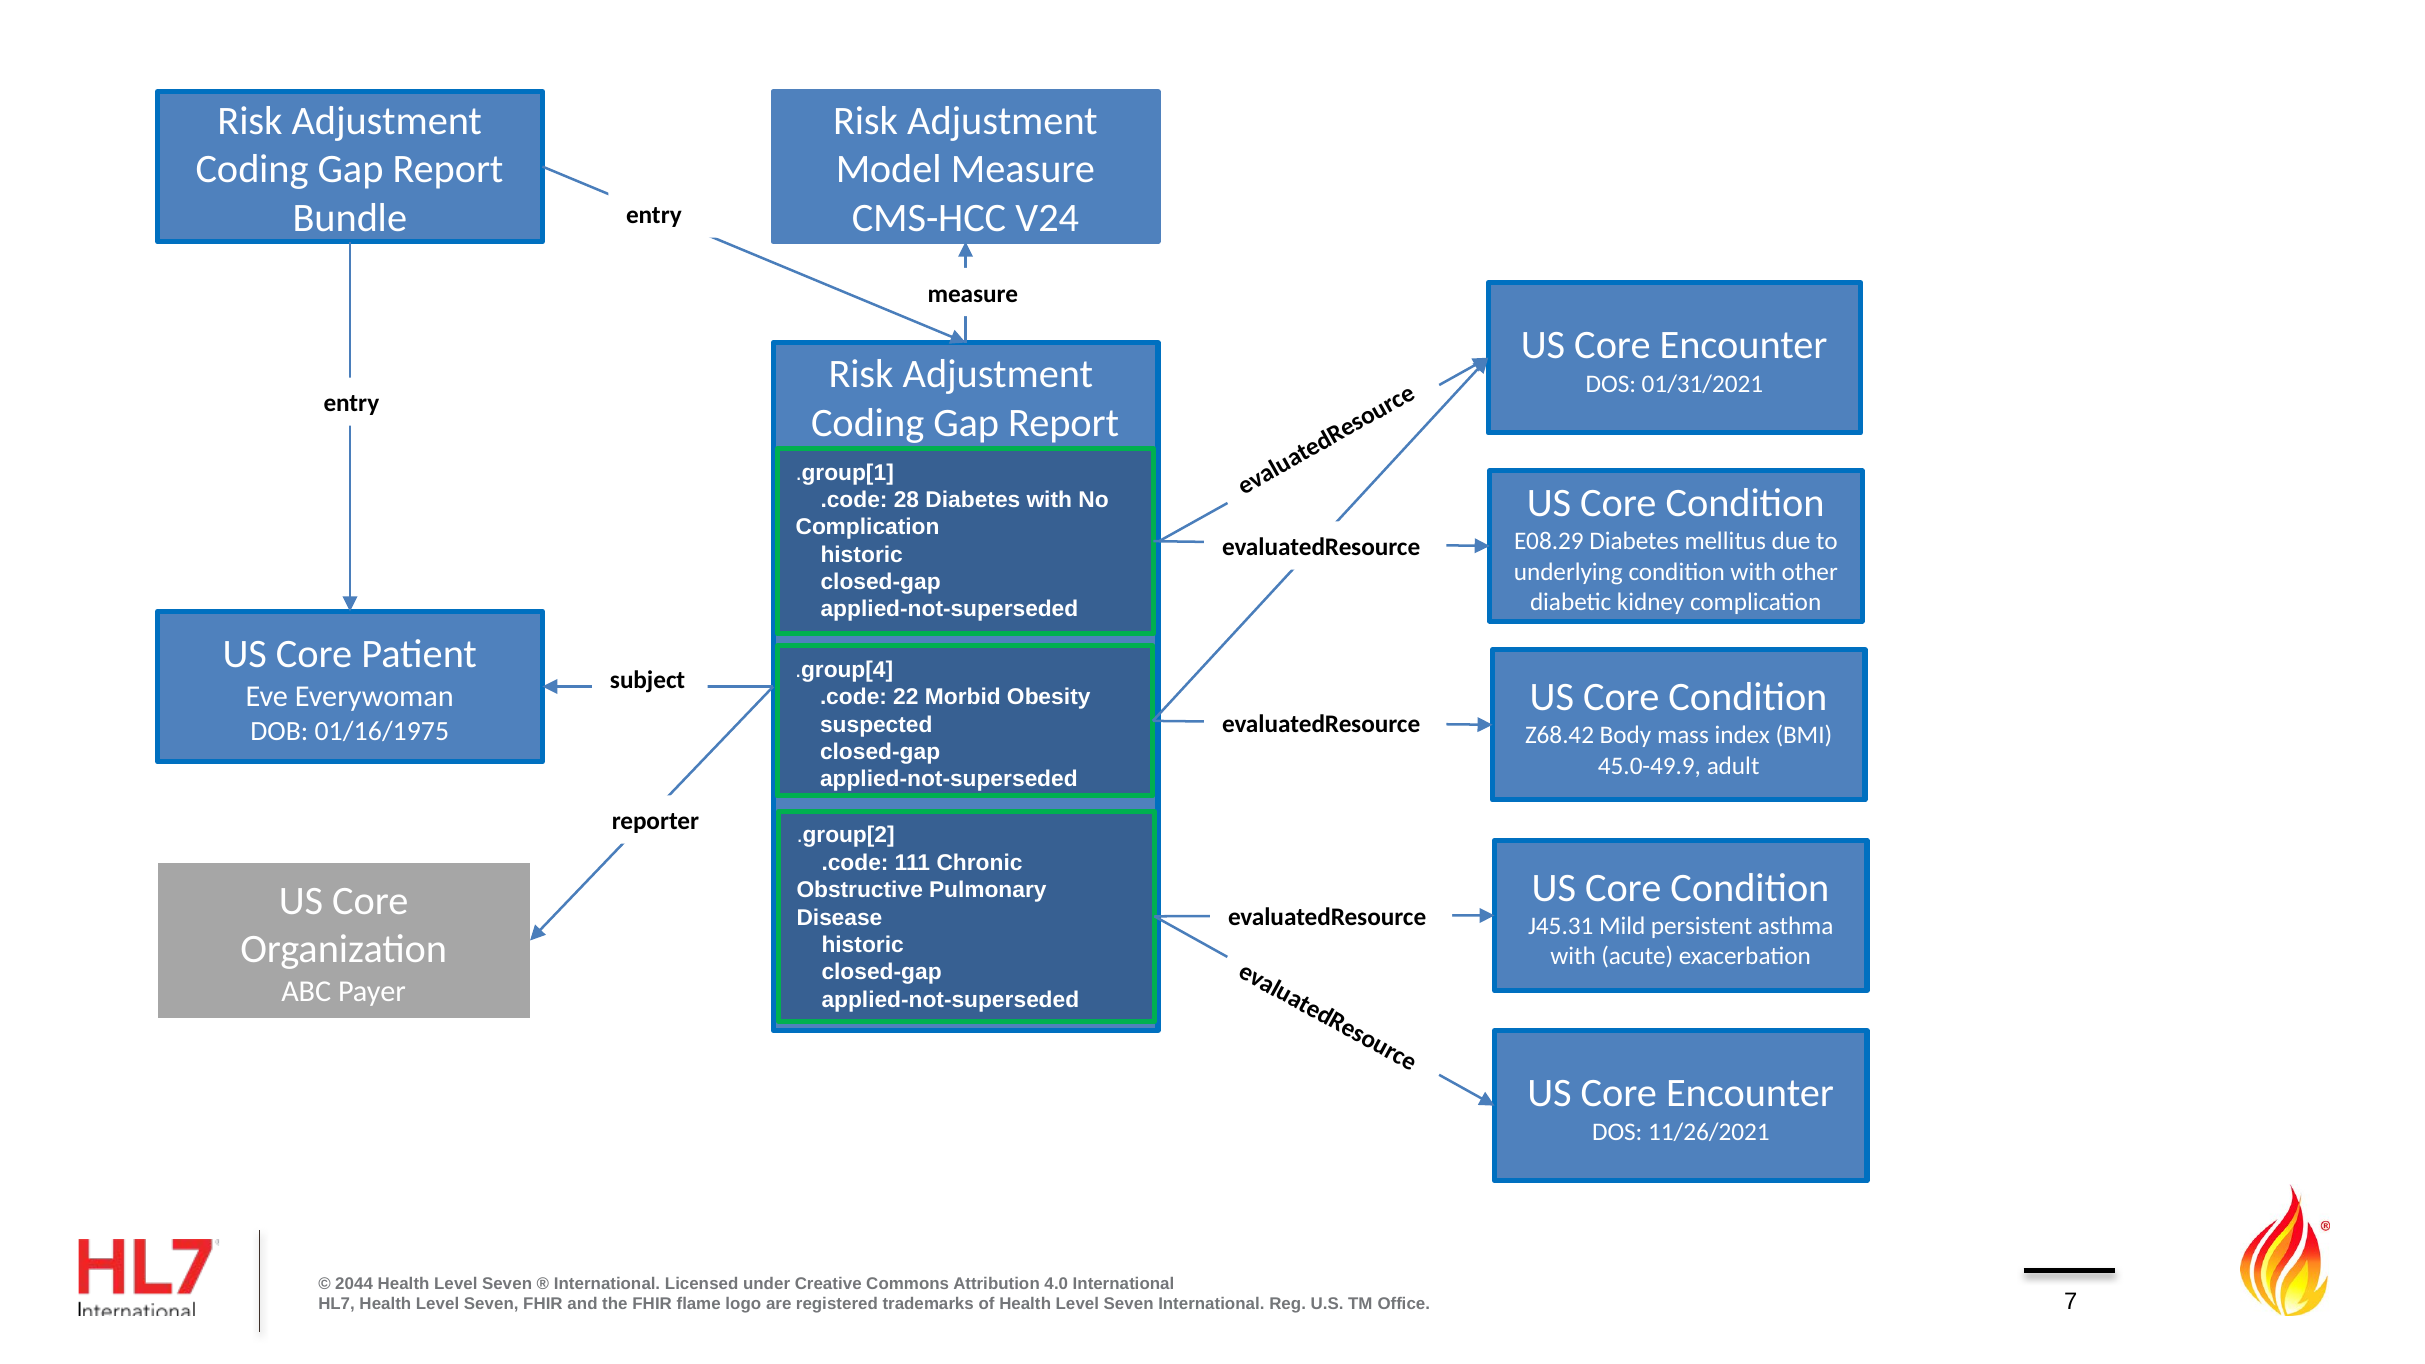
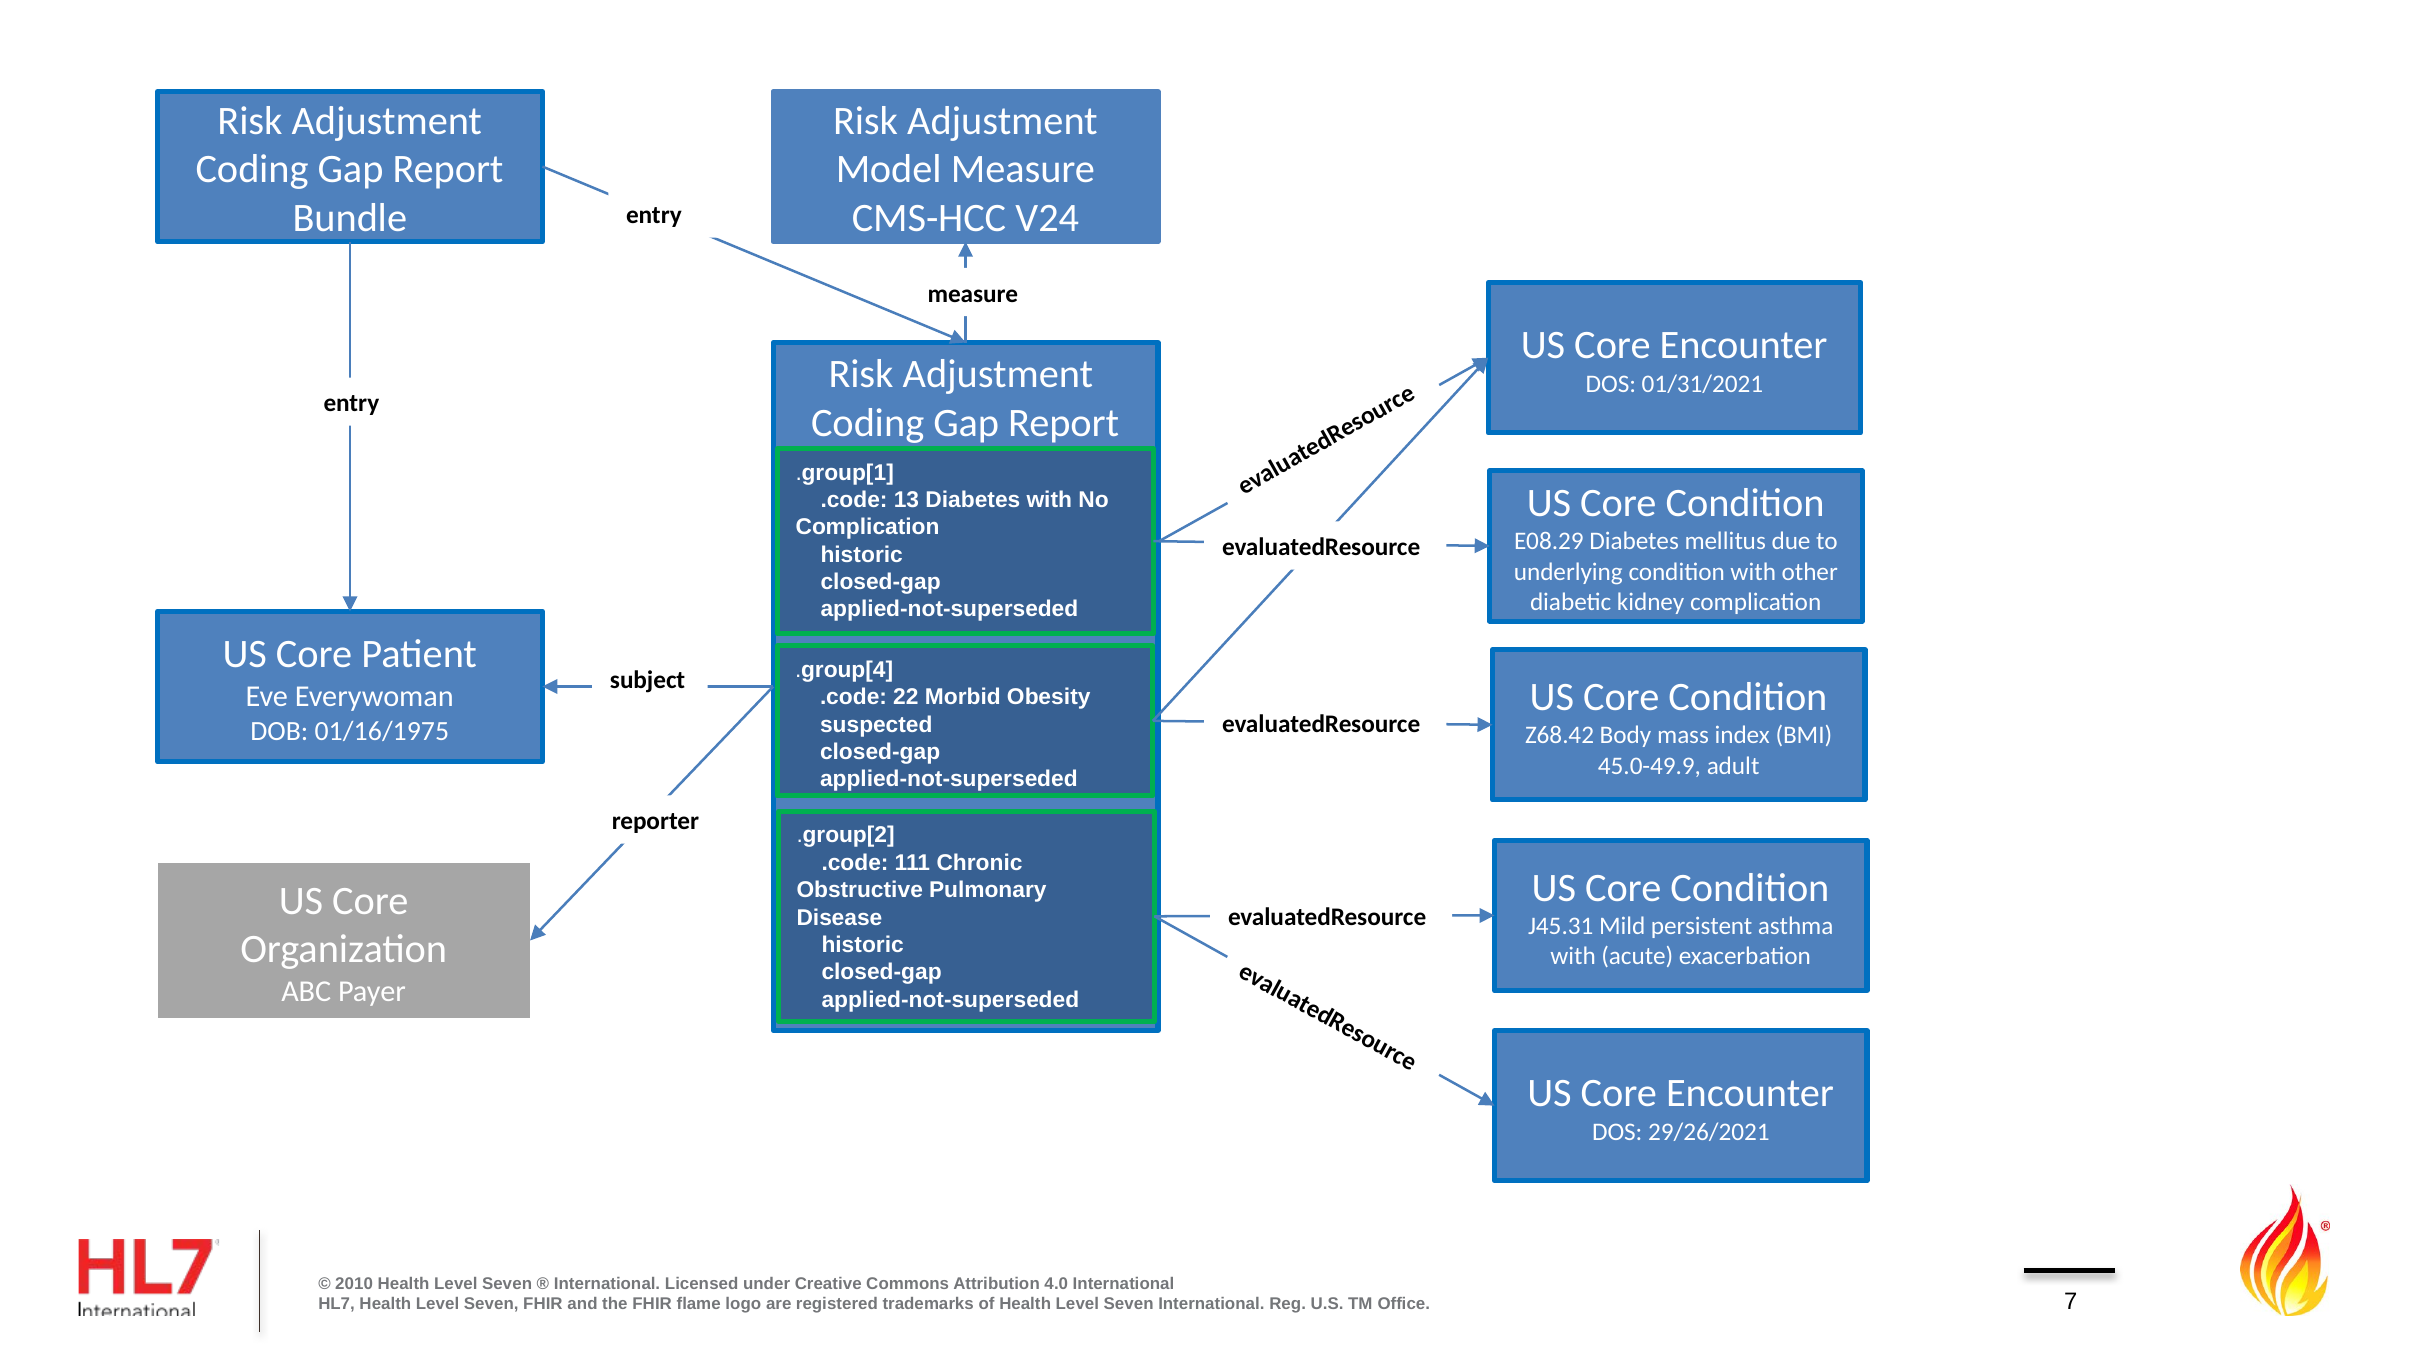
28: 28 -> 13 (906, 500)
11/26/2021: 11/26/2021 -> 29/26/2021 (1709, 1132)
2044: 2044 -> 2010 (354, 1284)
